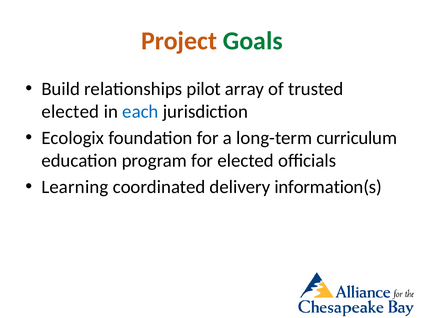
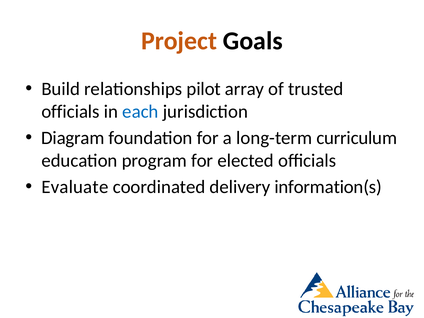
Goals colour: green -> black (253, 41)
elected: elected -> officials (70, 112)
Ecologix: Ecologix -> Diagram (73, 138)
Learning: Learning -> Evaluate (75, 187)
